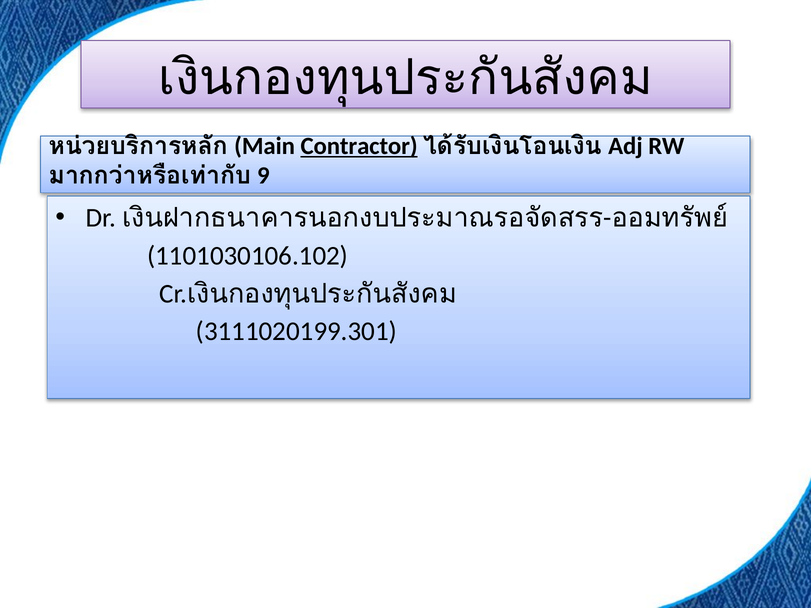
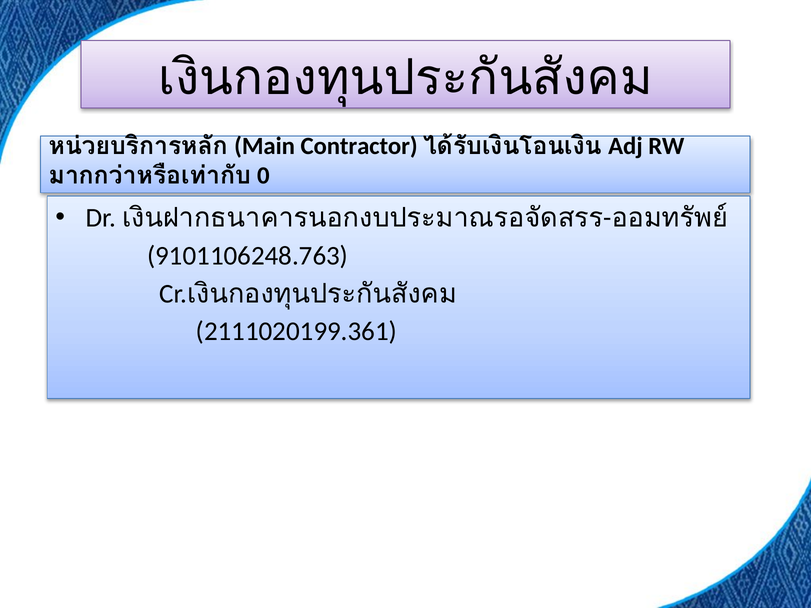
Contractor underline: present -> none (359, 146)
9: 9 -> 0 (263, 176)
1101030106.102: 1101030106.102 -> 9101106248.763 (248, 256)
3111020199.301: 3111020199.301 -> 2111020199.361 (296, 332)
